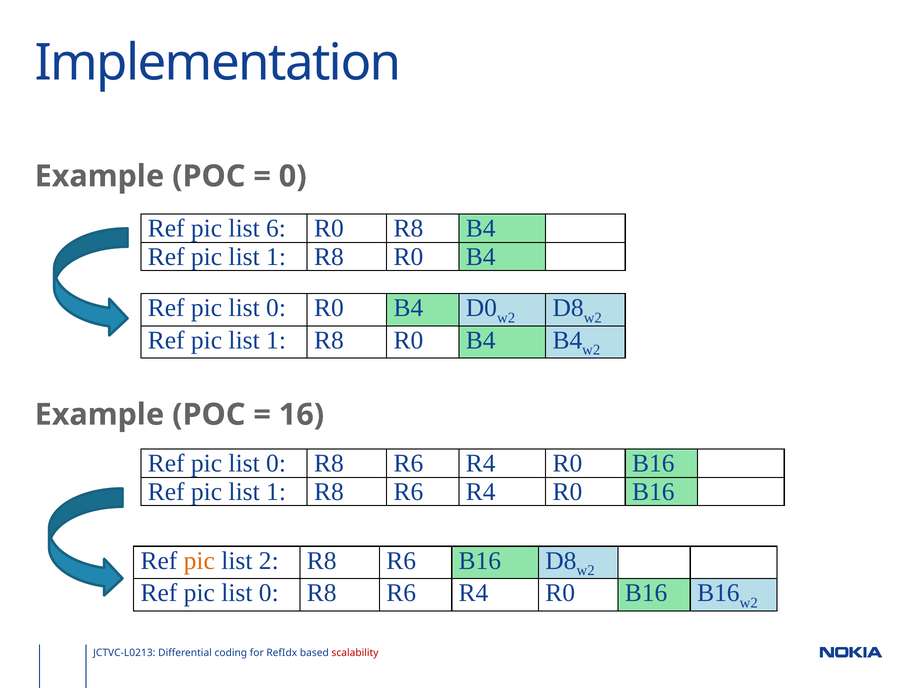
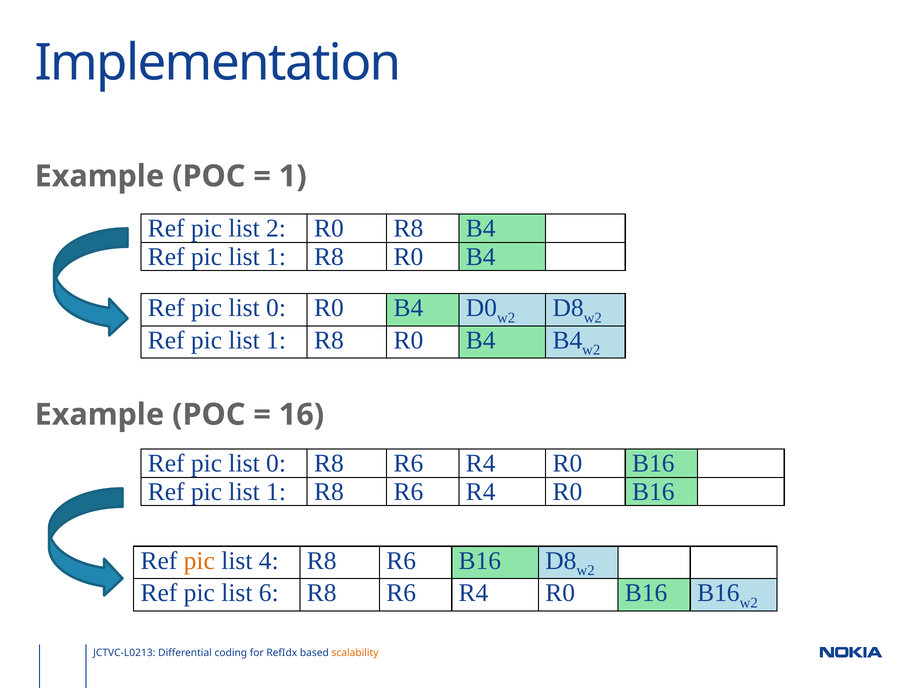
0: 0 -> 1 (293, 176)
6: 6 -> 2 (276, 229)
2: 2 -> 4 (269, 561)
0: 0 -> 6 (269, 593)
scalability colour: red -> orange (355, 653)
